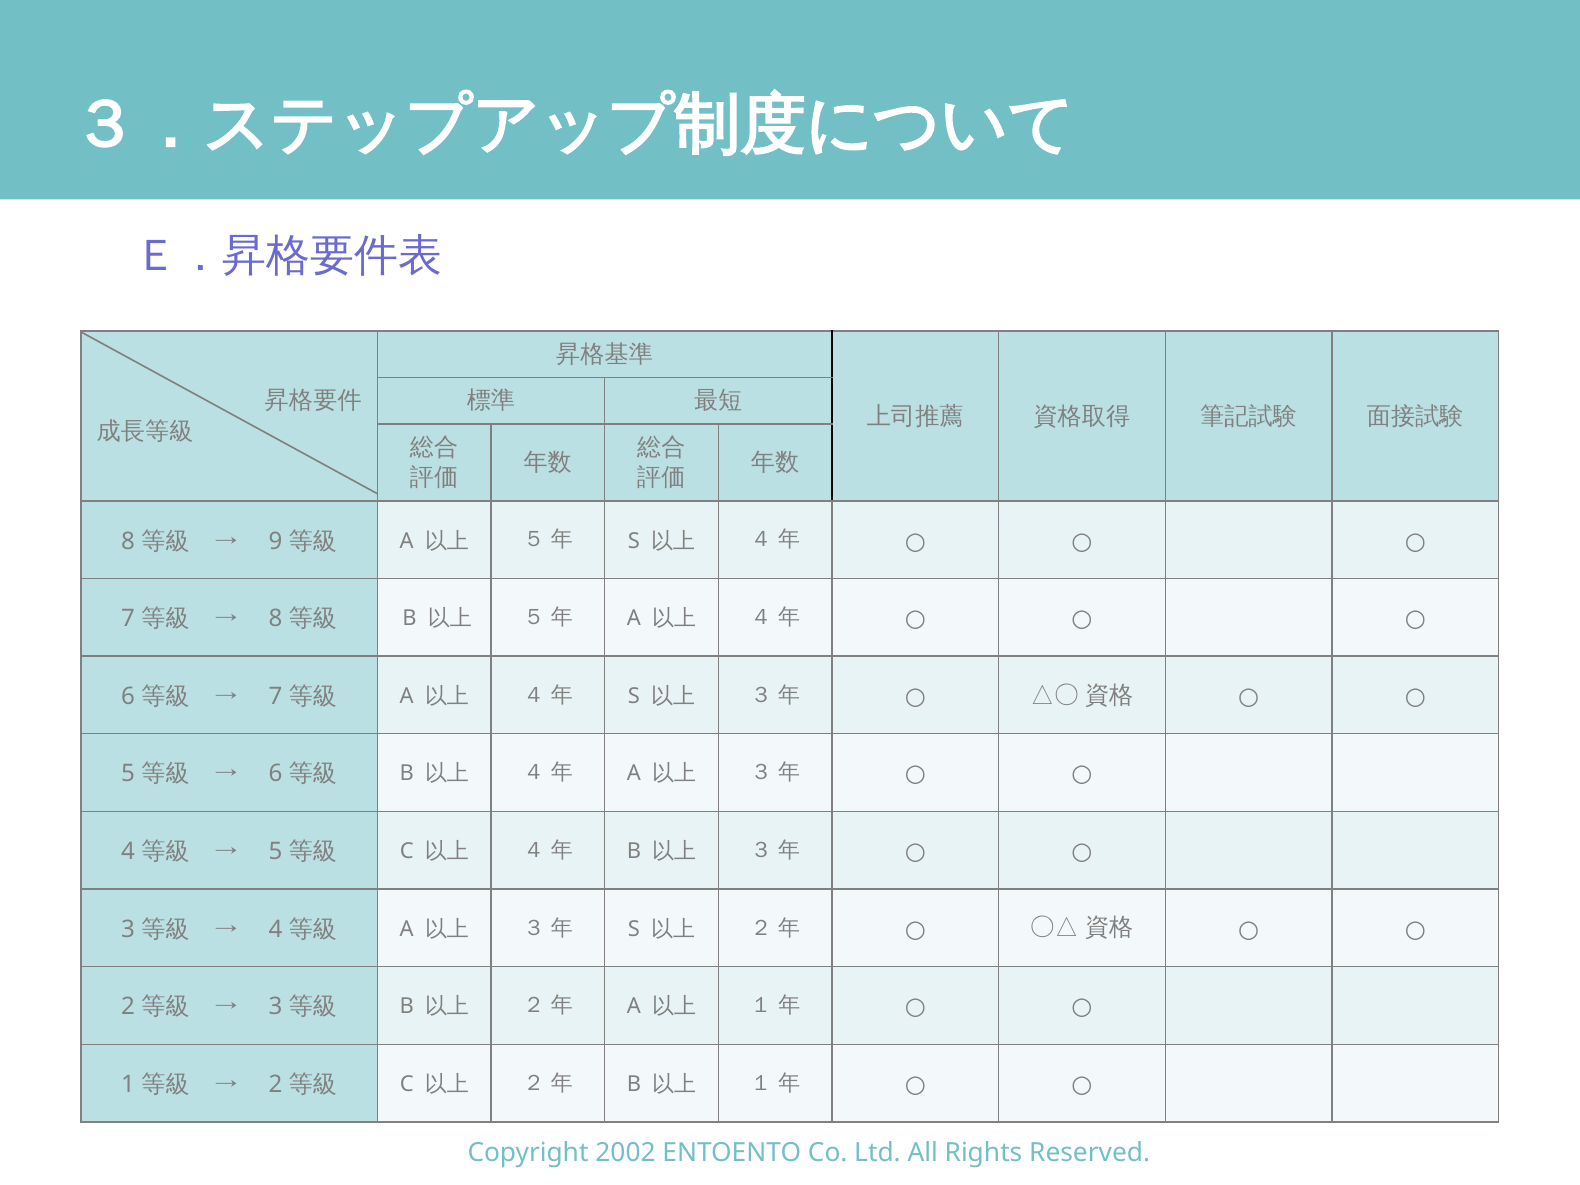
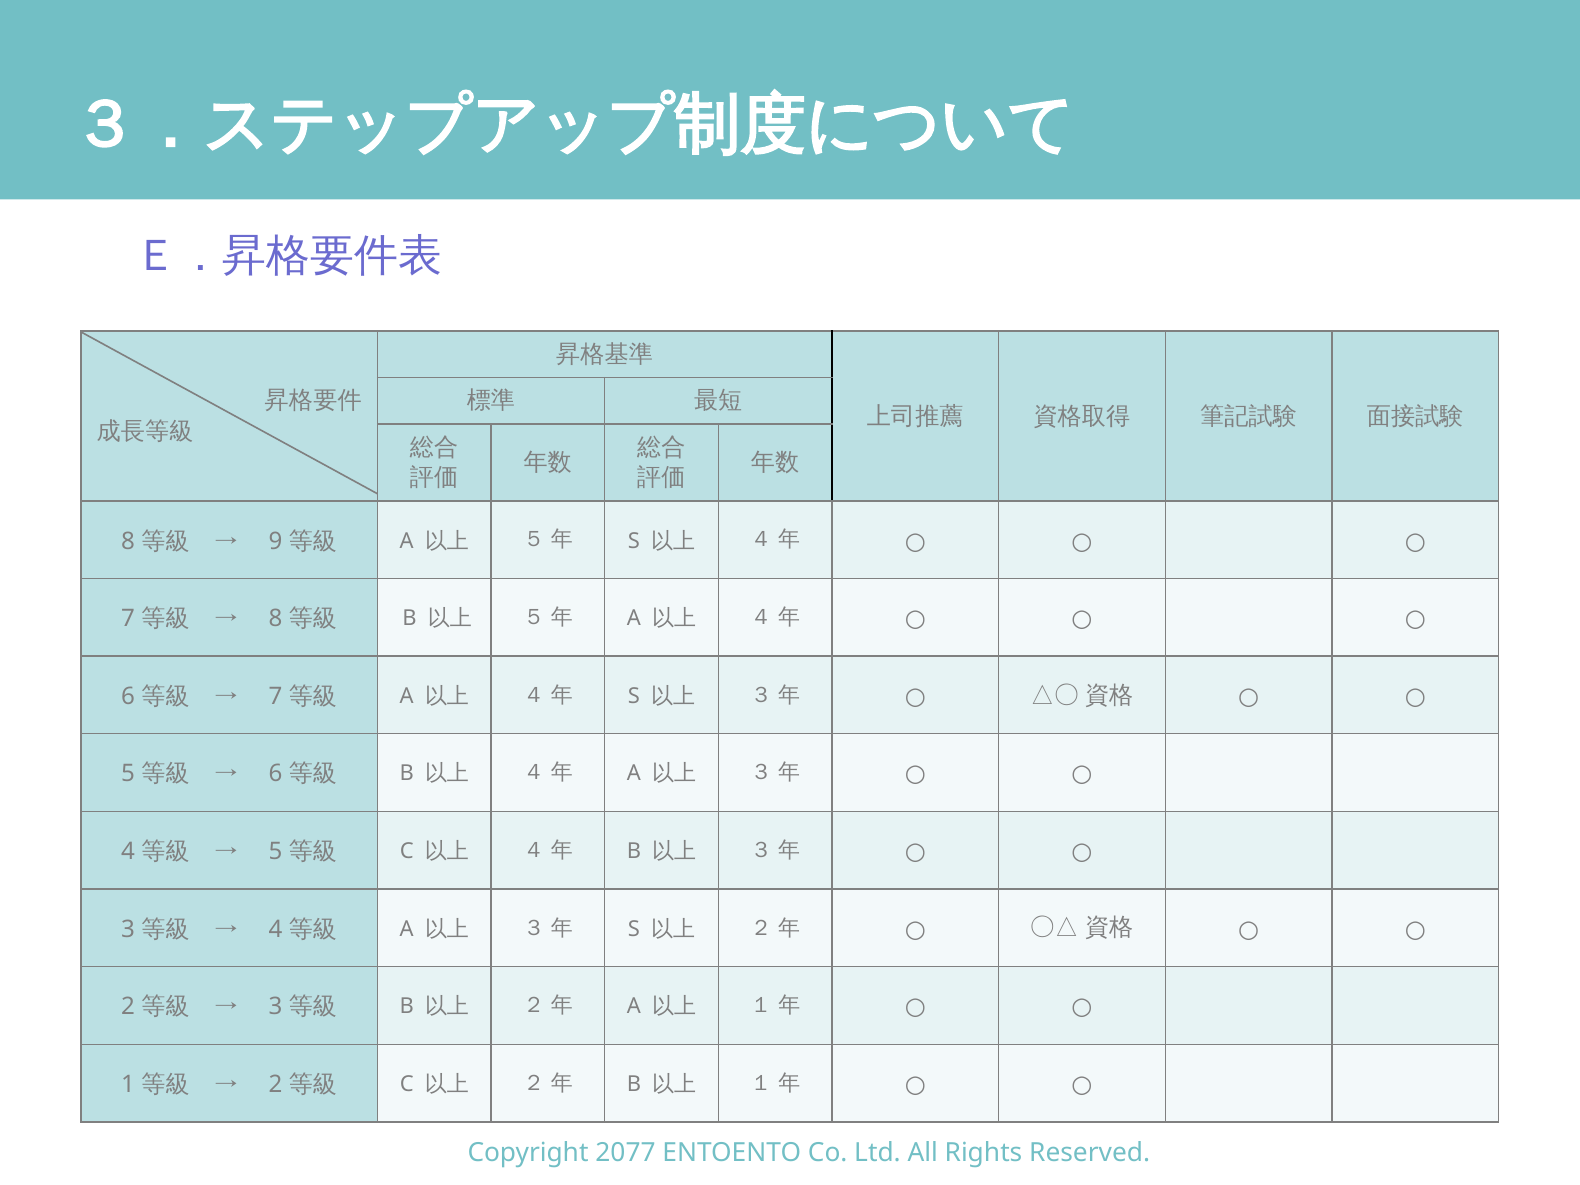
2002: 2002 -> 2077 (625, 1153)
